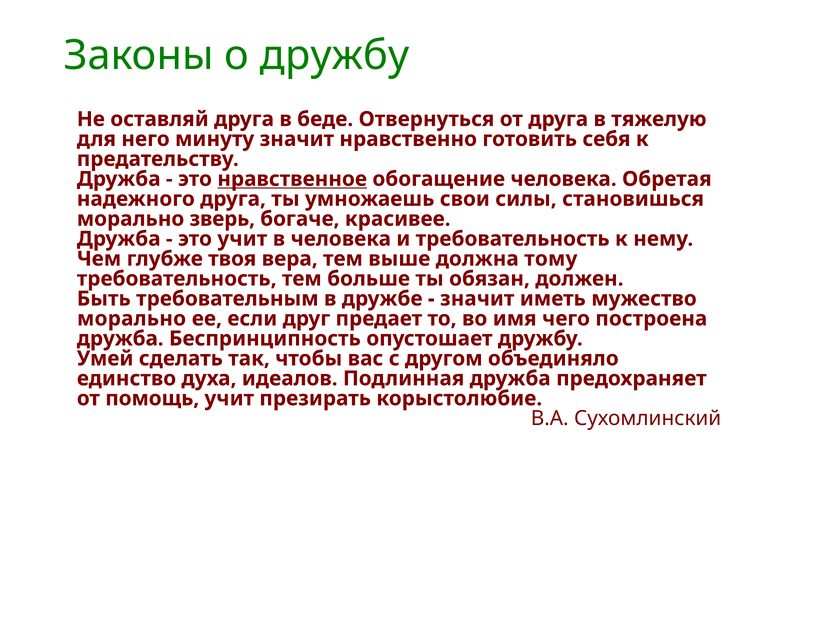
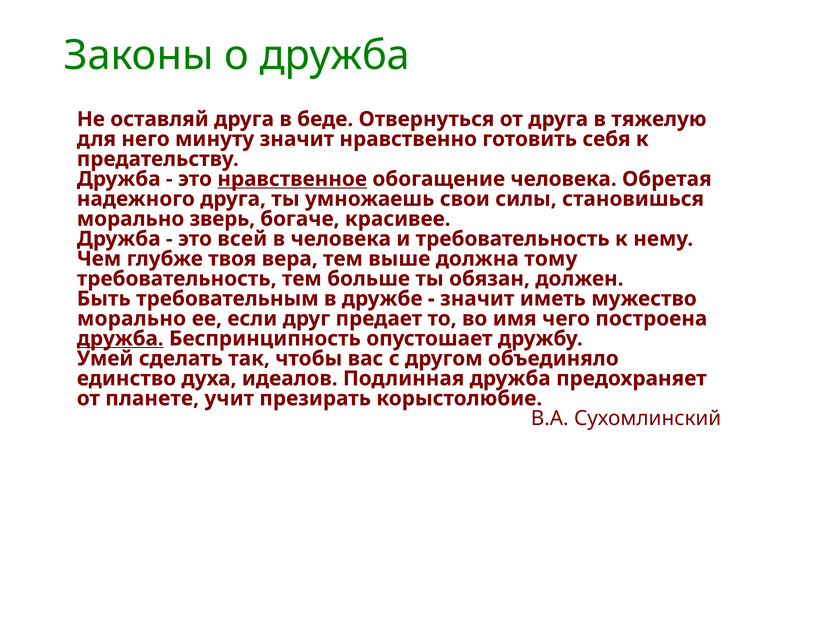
о дружбу: дружбу -> дружба (335, 56)
это учит: учит -> всей (242, 239)
дружба underline: none -> present (120, 339)
помощь: помощь -> планете (152, 399)
